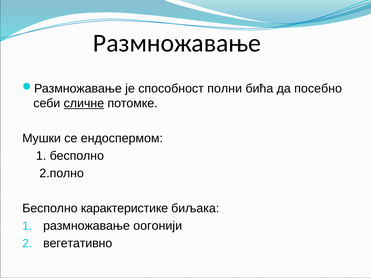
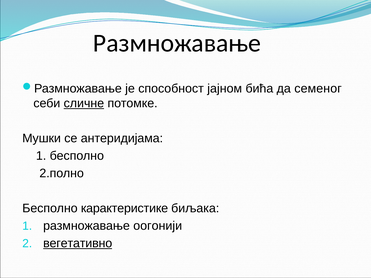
полни: полни -> јајном (225, 89)
посебно: посебно -> семеног (318, 89)
ендоспермом: ендоспермом -> антеридијама (122, 139)
вегетативно underline: none -> present (78, 244)
